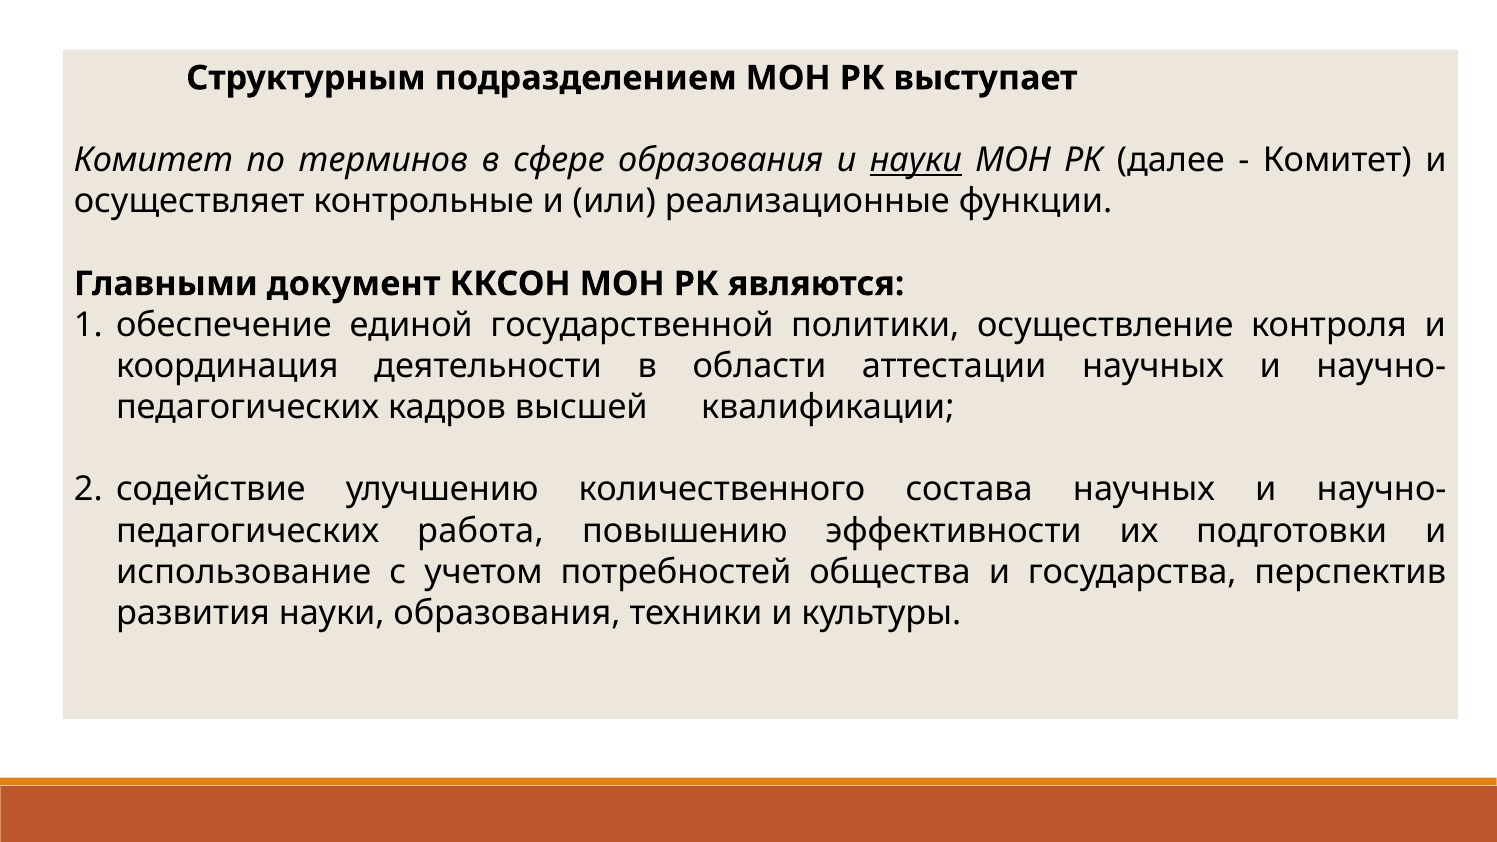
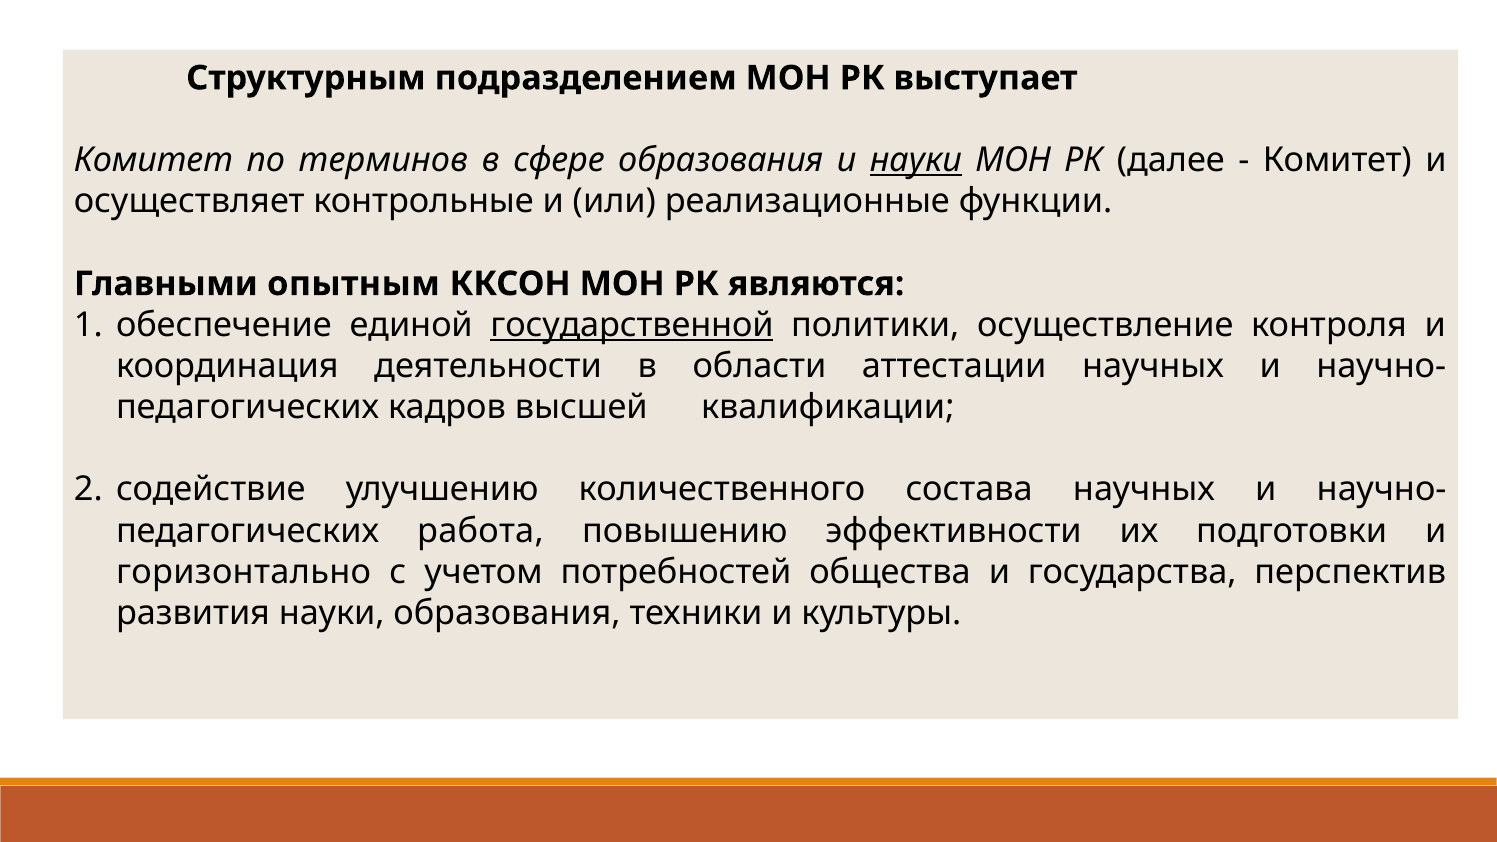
документ: документ -> опытным (354, 284)
государственной underline: none -> present (632, 325)
использование: использование -> горизонтально (244, 572)
